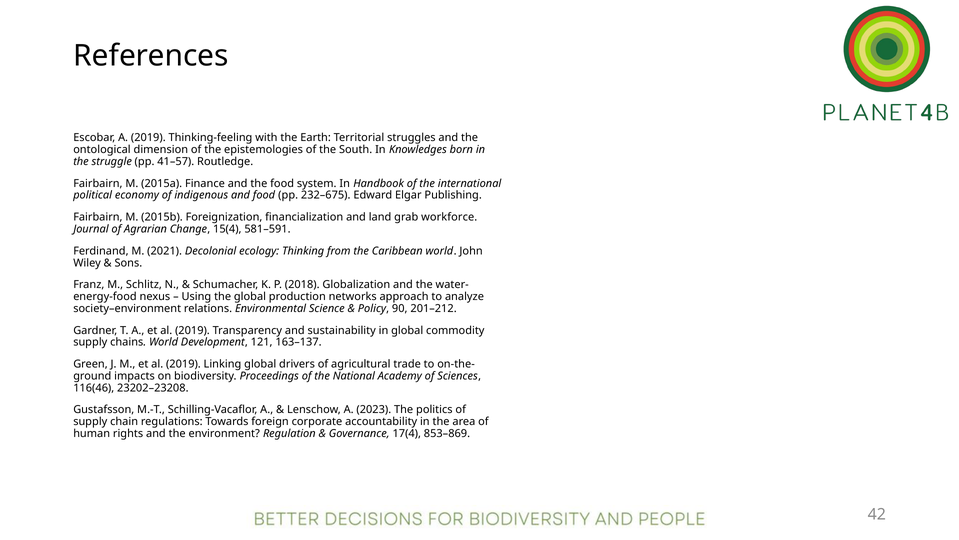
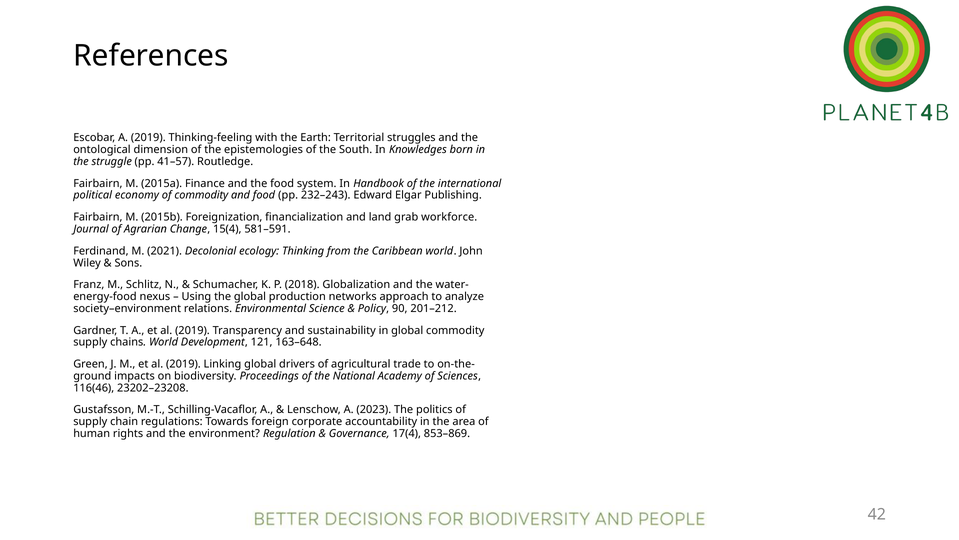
of indigenous: indigenous -> commodity (201, 195)
232–675: 232–675 -> 232–243 (326, 195)
163–137: 163–137 -> 163–648 (299, 342)
